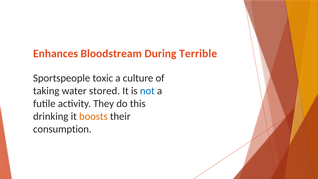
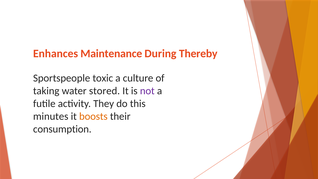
Bloodstream: Bloodstream -> Maintenance (111, 54)
Terrible: Terrible -> Thereby (198, 54)
not colour: blue -> purple (147, 91)
drinking: drinking -> minutes (51, 116)
